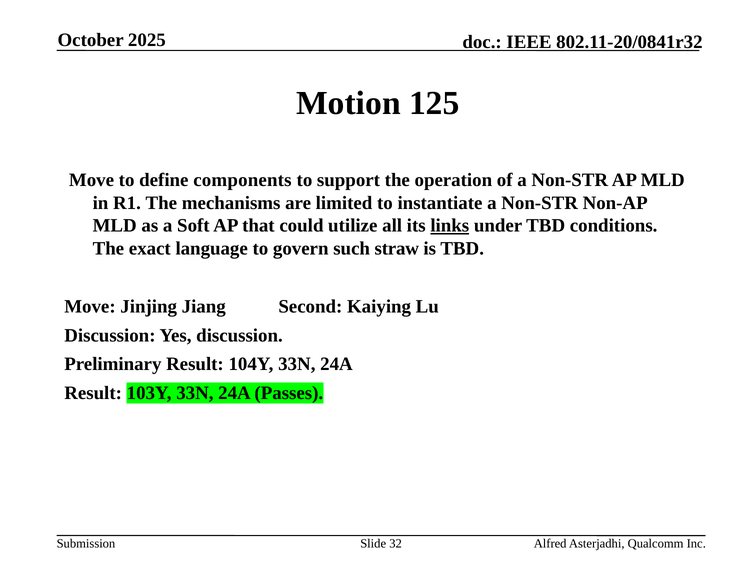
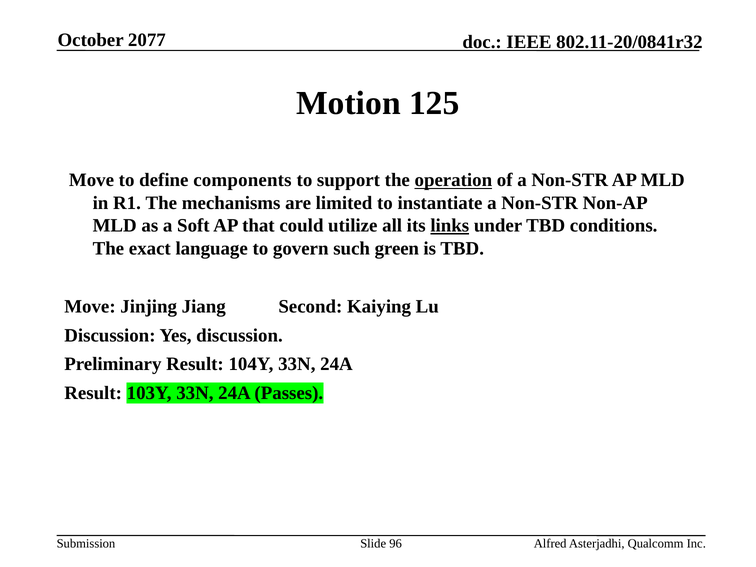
2025: 2025 -> 2077 (147, 40)
operation underline: none -> present (453, 180)
straw: straw -> green (397, 248)
32: 32 -> 96 (396, 544)
